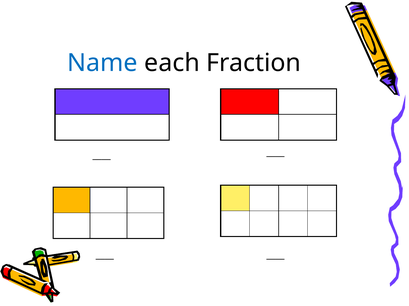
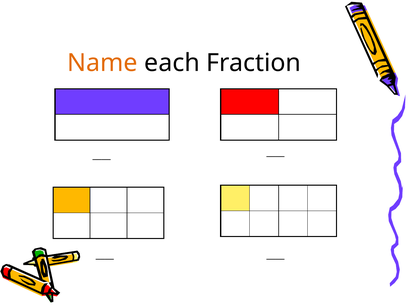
Name colour: blue -> orange (103, 63)
